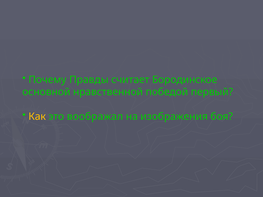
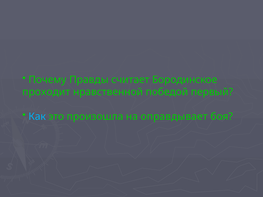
основной: основной -> проходит (46, 92)
Как colour: yellow -> light blue (37, 117)
воображал: воображал -> произошла (95, 117)
изображения: изображения -> оправдывает (174, 117)
